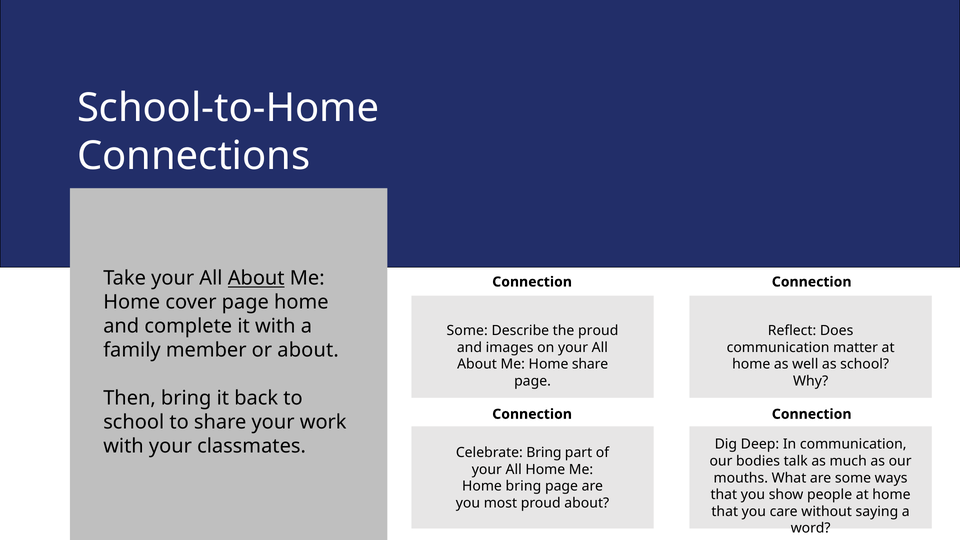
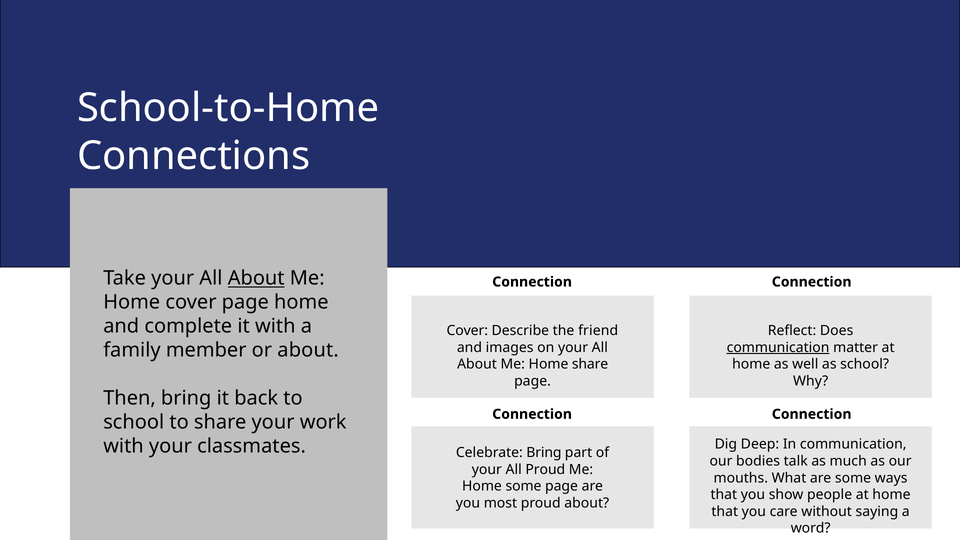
Some: Some -> Cover (467, 331)
the proud: proud -> friend (598, 331)
communication underline: none -> present (778, 347)
All Home: Home -> Proud (545, 469)
Home bring: bring -> some (524, 486)
